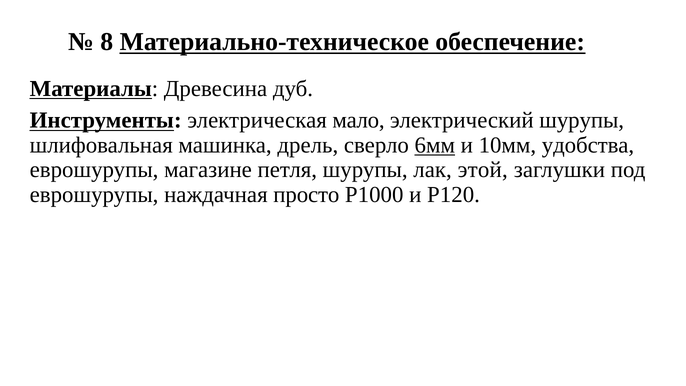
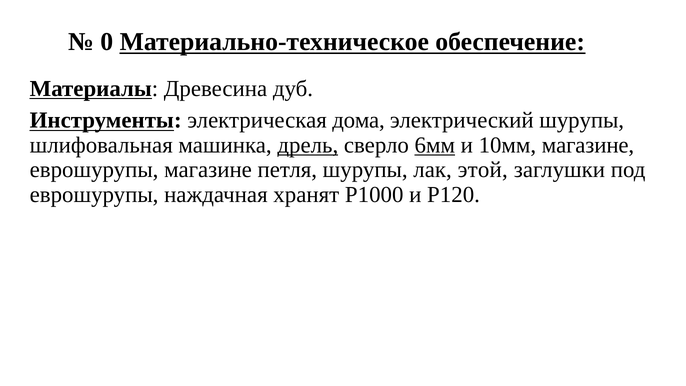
8: 8 -> 0 (107, 42)
мало: мало -> дома (359, 120)
дрель underline: none -> present (308, 145)
10мм удобства: удобства -> магазине (588, 145)
просто: просто -> хранят (306, 195)
